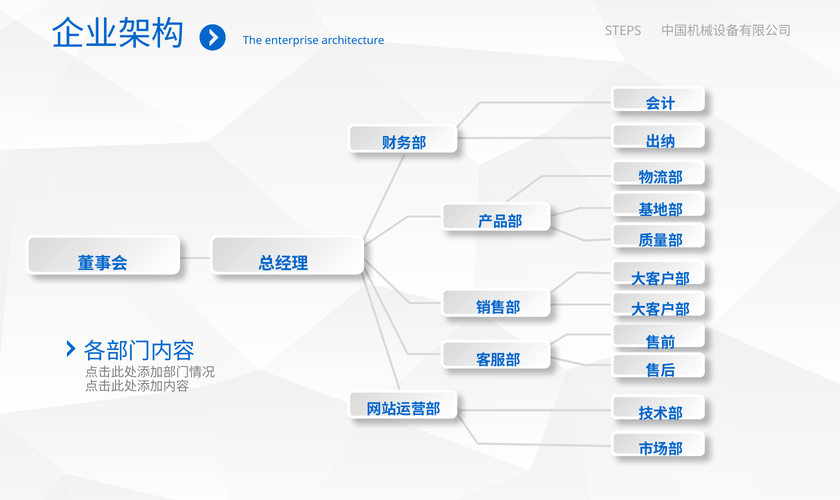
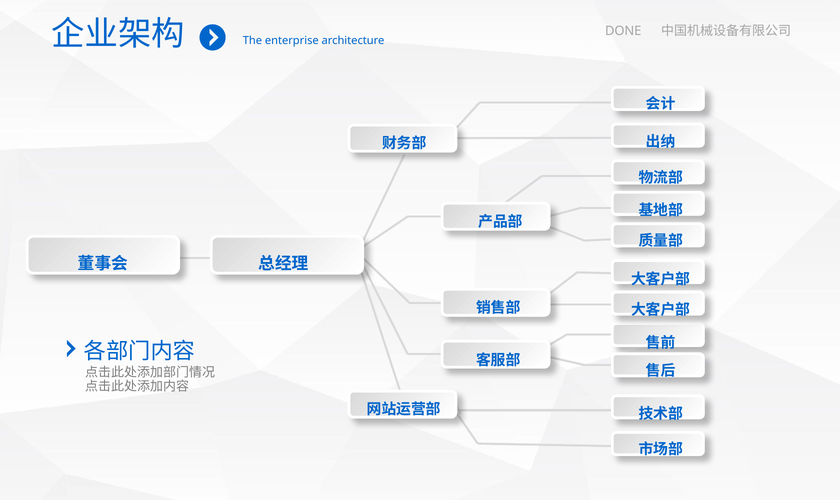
STEPS: STEPS -> DONE (623, 31)
